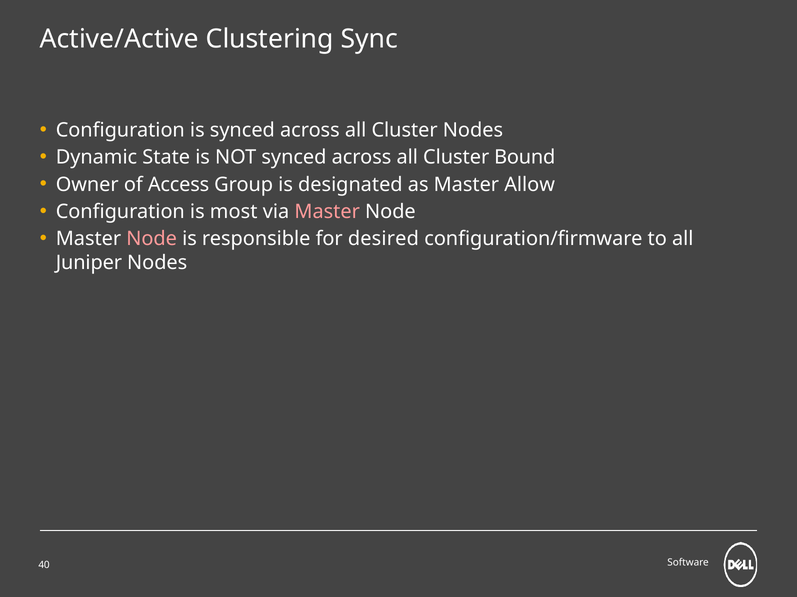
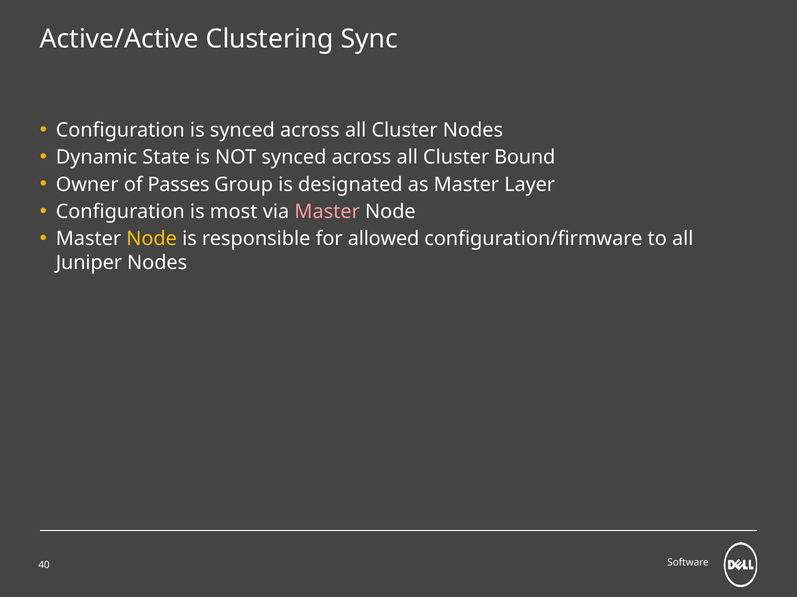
Access: Access -> Passes (179, 185)
Allow: Allow -> Layer (530, 185)
Node colour: pink -> yellow (152, 239)
desired: desired -> allowed (384, 239)
